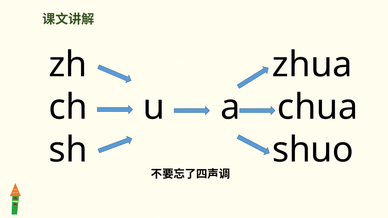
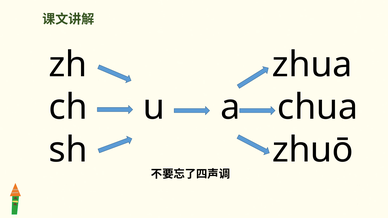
shuo: shuo -> zhuō (313, 150)
